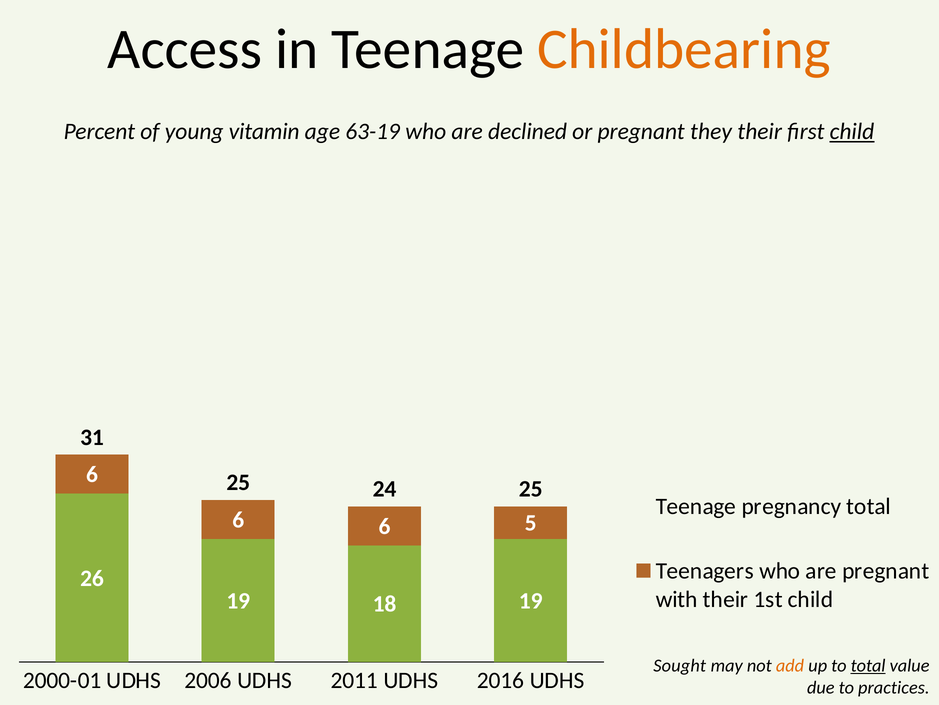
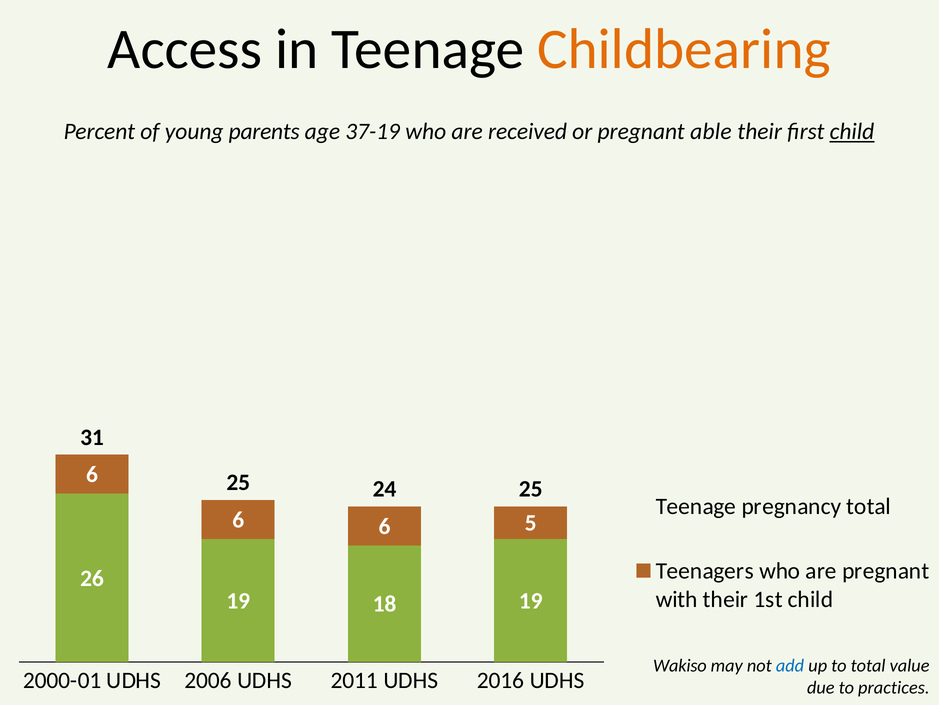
vitamin: vitamin -> parents (264, 131)
63-19: 63-19 -> 37-19 (373, 131)
declined: declined -> received (528, 131)
they: they -> able (711, 131)
Sought: Sought -> Wakiso (680, 665)
add colour: orange -> blue (790, 665)
total underline: present -> none (868, 665)
